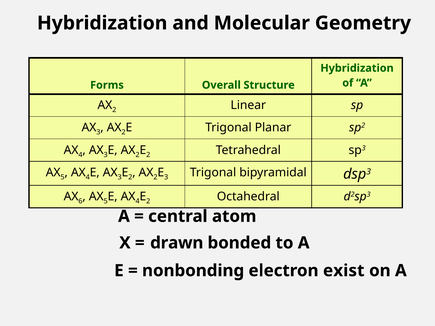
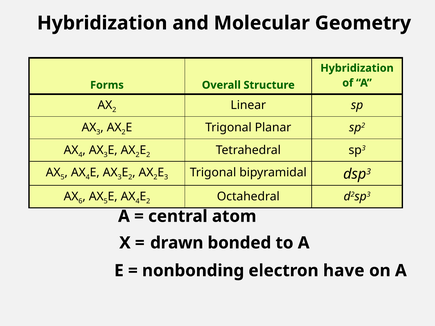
exist: exist -> have (344, 271)
